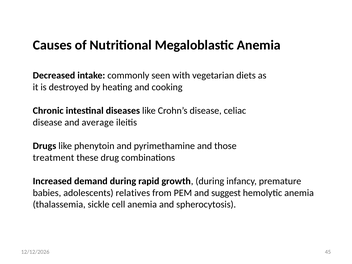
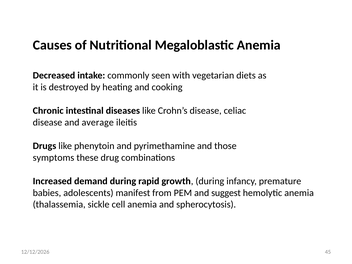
treatment: treatment -> symptoms (54, 158)
relatives: relatives -> manifest (133, 193)
